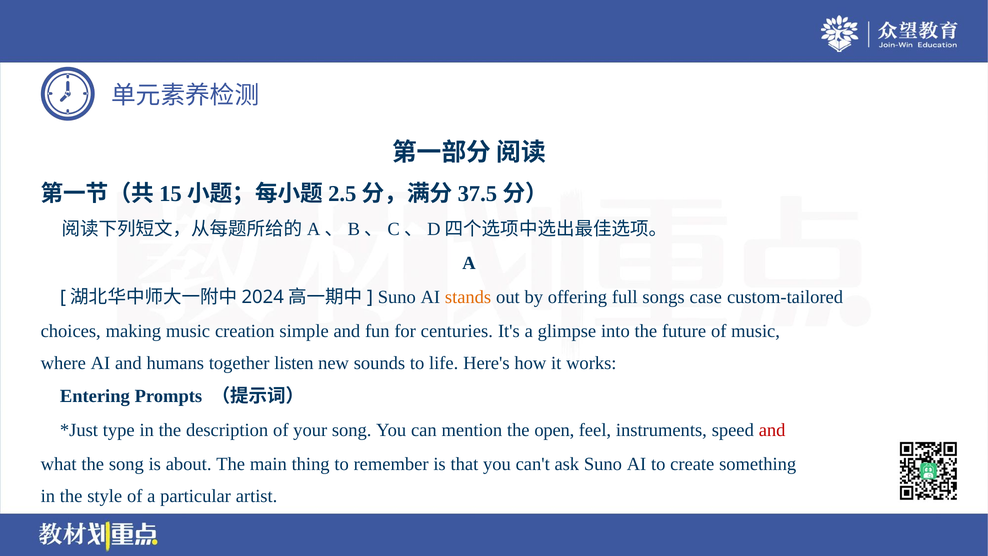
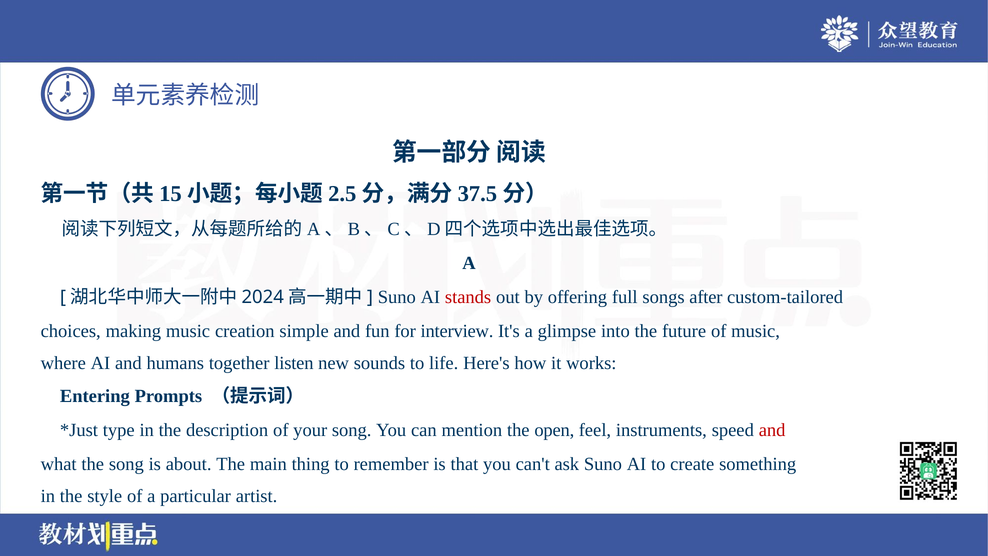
stands colour: orange -> red (468, 297)
case: case -> after (706, 297)
centuries: centuries -> interview (457, 331)
